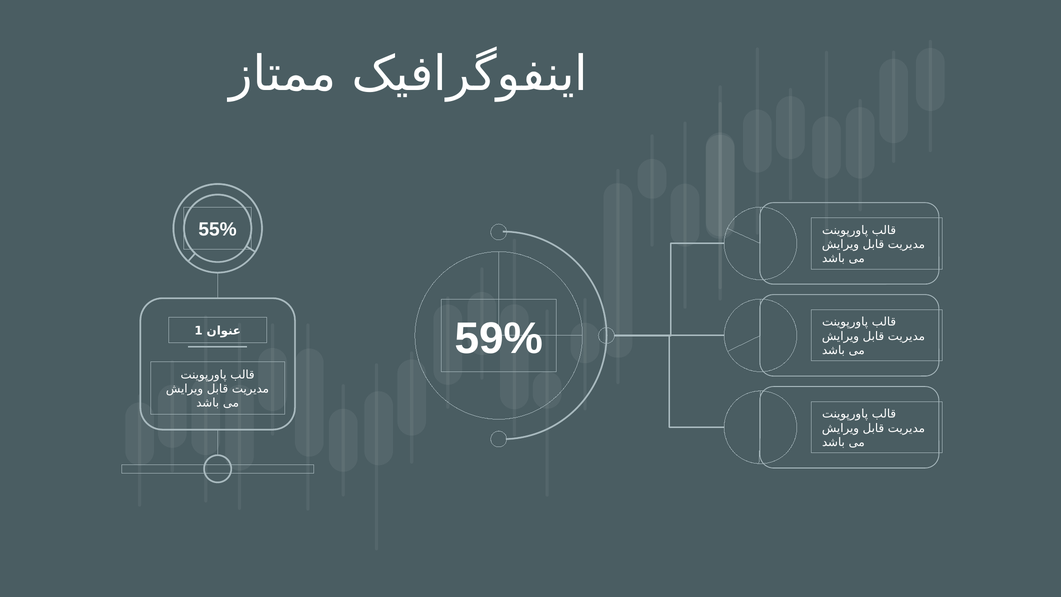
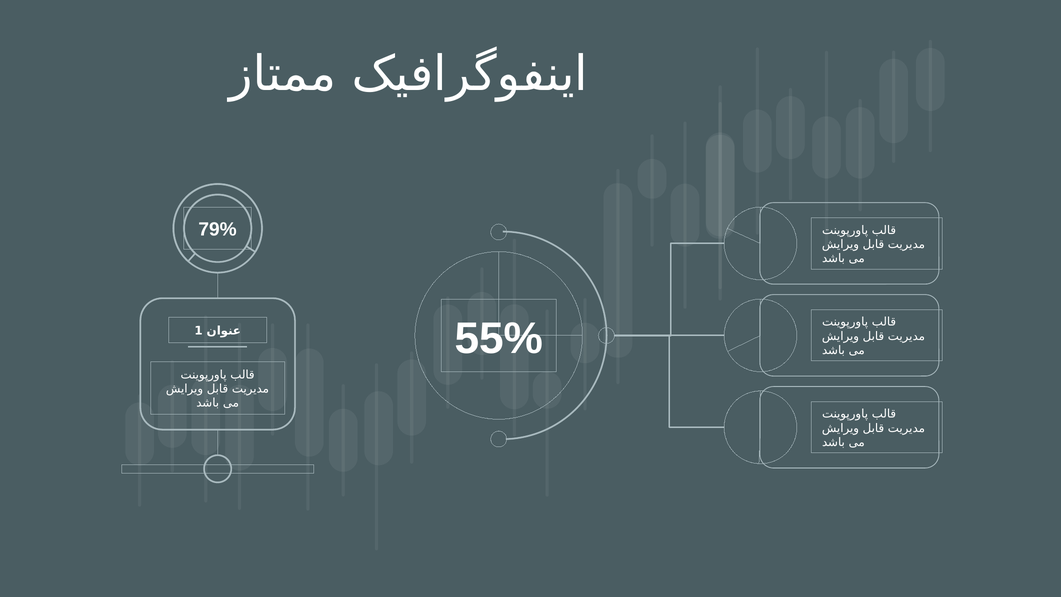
55%: 55% -> 79% (218, 230)
59%: 59% -> 55% (499, 338)
